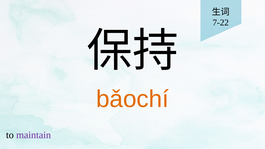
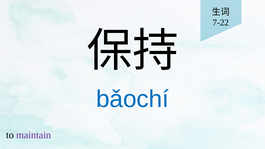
bǎochí colour: orange -> blue (132, 99)
